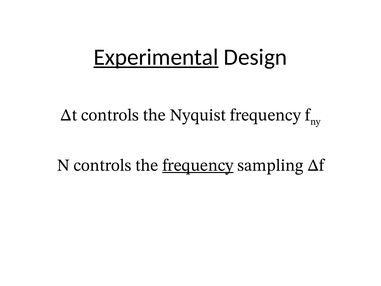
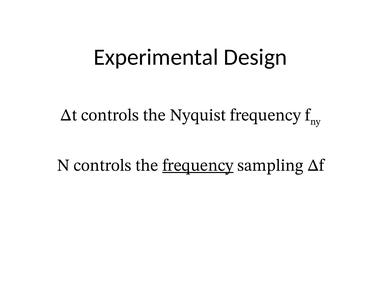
Experimental underline: present -> none (156, 57)
